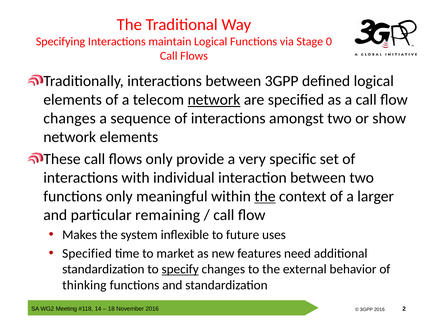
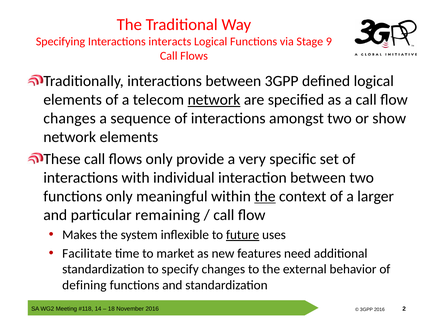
maintain: maintain -> interacts (170, 41)
0: 0 -> 9 (329, 41)
future underline: none -> present (243, 235)
Specified: Specified -> Facilitate (87, 254)
specify underline: present -> none (180, 270)
thinking: thinking -> defining (84, 285)
